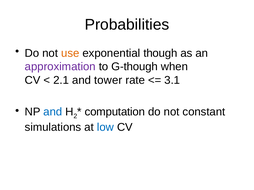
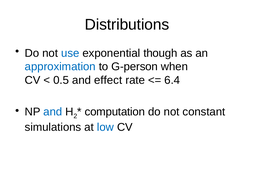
Probabilities: Probabilities -> Distributions (127, 25)
use colour: orange -> blue (70, 53)
approximation colour: purple -> blue (60, 67)
G-though: G-though -> G-person (135, 67)
2.1: 2.1 -> 0.5 (61, 80)
tower: tower -> effect (108, 80)
3.1: 3.1 -> 6.4 (172, 80)
